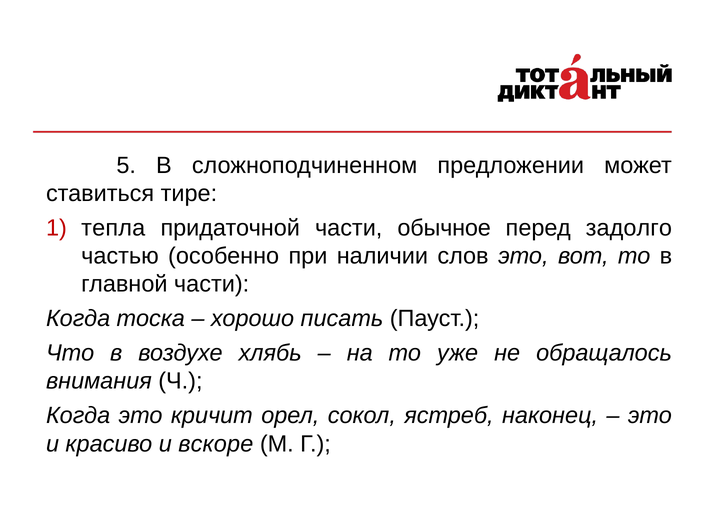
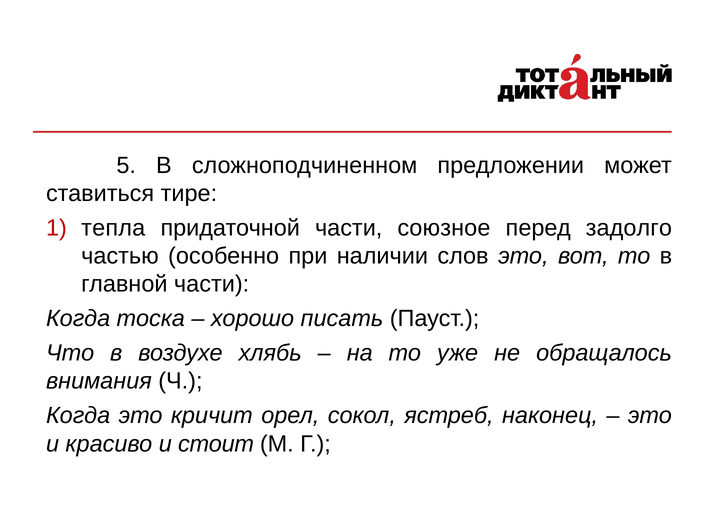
обычное: обычное -> союзное (444, 228)
вскоре: вскоре -> стоит (216, 444)
